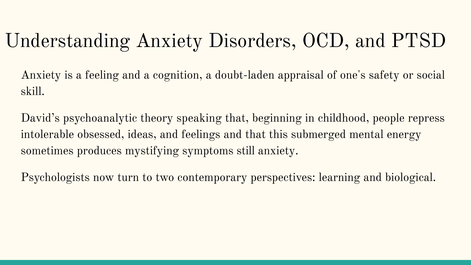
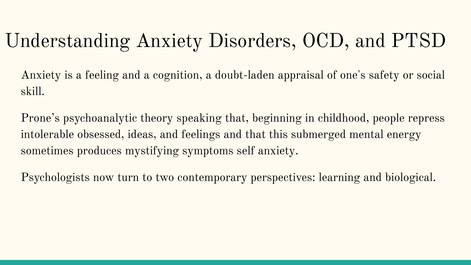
David’s: David’s -> Prone’s (40, 118)
still: still -> self (246, 150)
